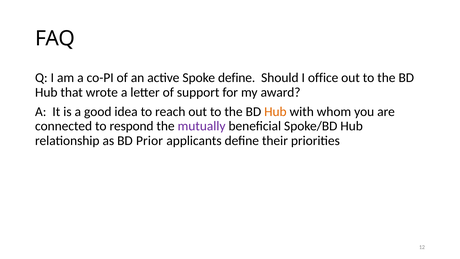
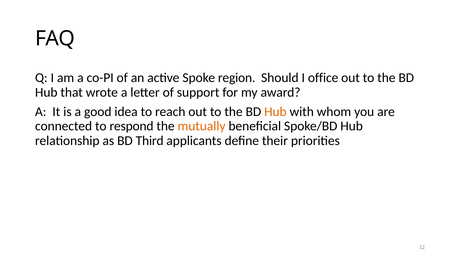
Spoke define: define -> region (237, 78)
mutually colour: purple -> orange (202, 126)
Prior: Prior -> Third (150, 141)
